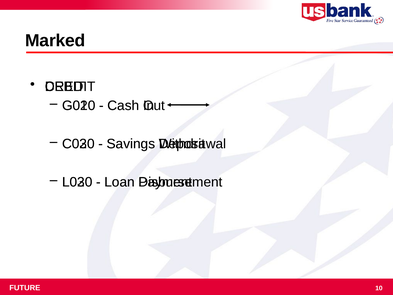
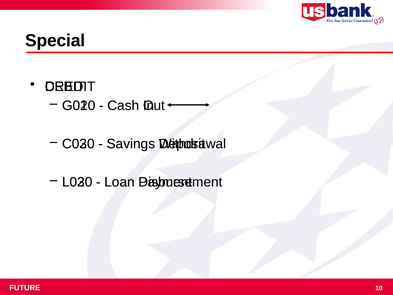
Marked: Marked -> Special (55, 40)
